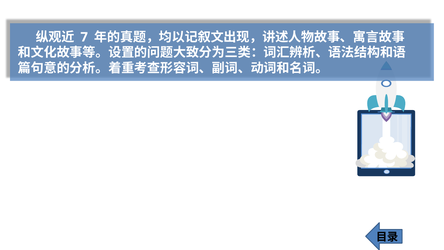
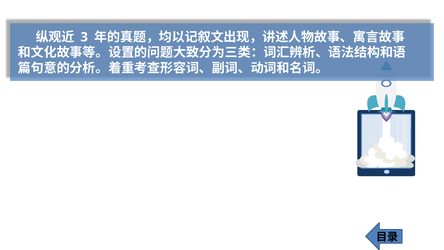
7: 7 -> 3 (84, 37)
